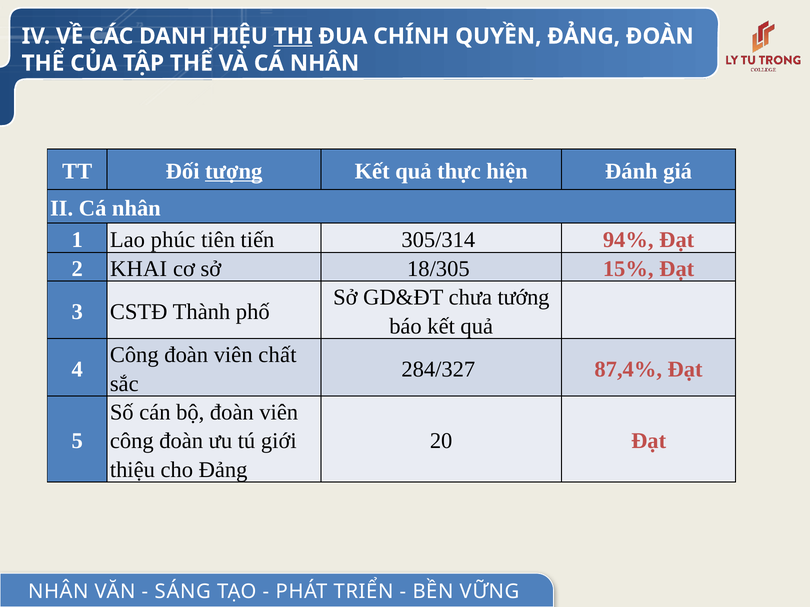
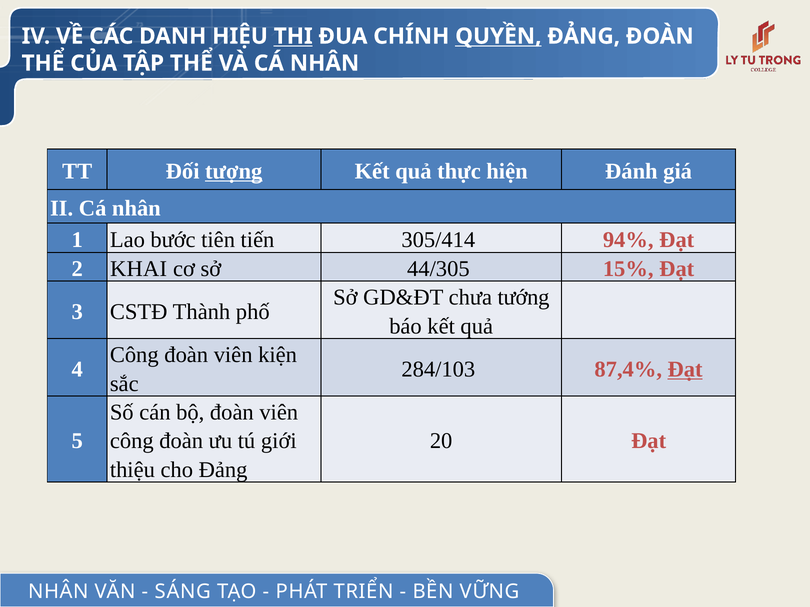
QUYỀN underline: none -> present (498, 36)
phúc: phúc -> bước (173, 240)
305/314: 305/314 -> 305/414 (438, 240)
18/305: 18/305 -> 44/305 (438, 269)
chất: chất -> kiện (278, 355)
284/327: 284/327 -> 284/103 (438, 370)
Đạt underline: none -> present (685, 370)
